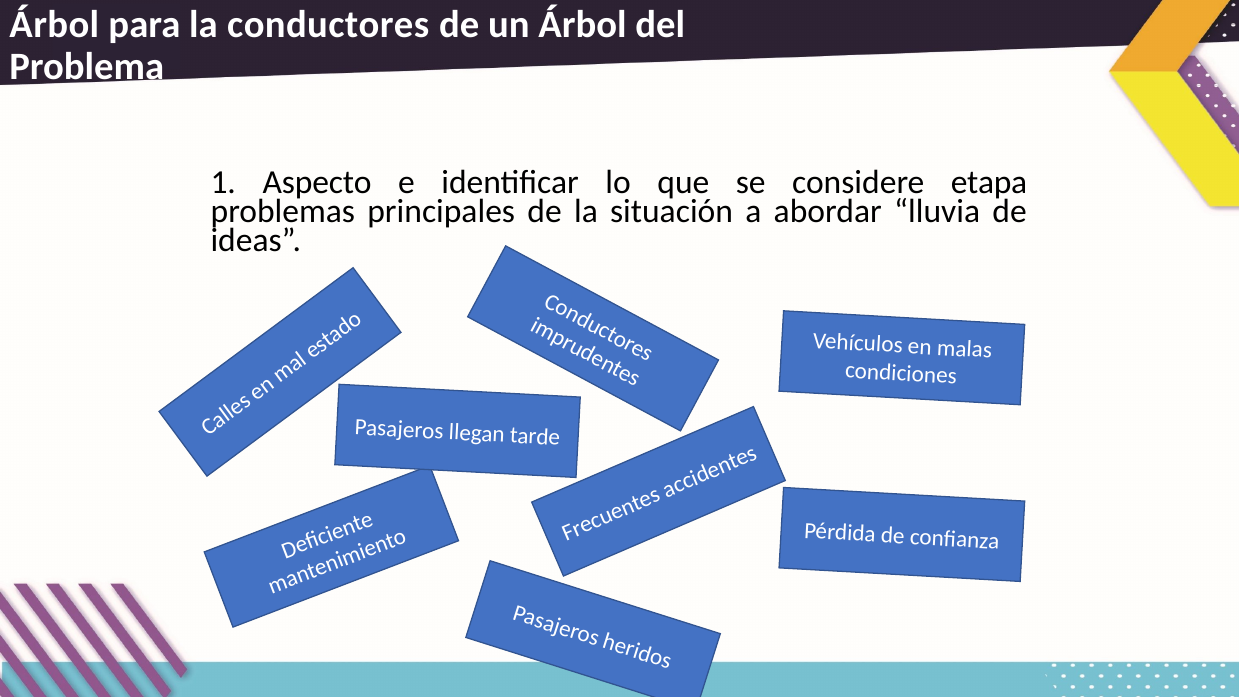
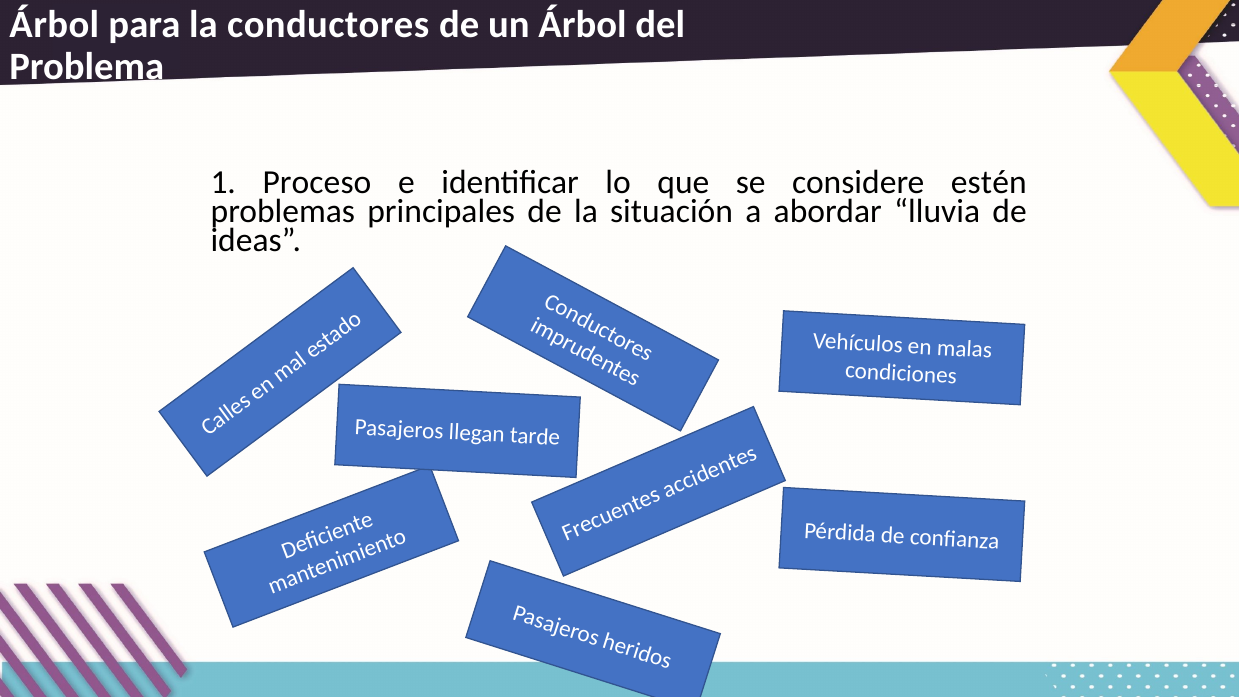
Aspecto: Aspecto -> Proceso (317, 182)
etapa: etapa -> estén (989, 182)
